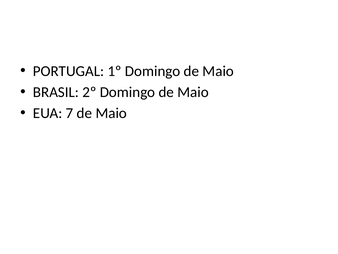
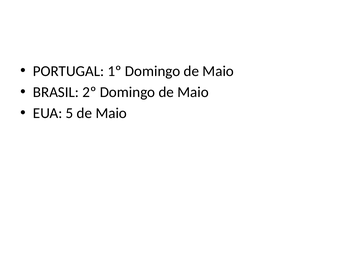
7: 7 -> 5 (70, 113)
